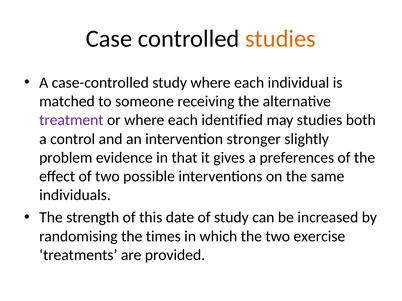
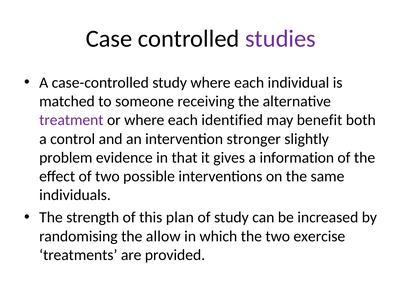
studies colour: orange -> purple (280, 39)
may studies: studies -> benefit (320, 120)
preferences: preferences -> information (297, 158)
date: date -> plan (180, 218)
times: times -> allow (163, 237)
